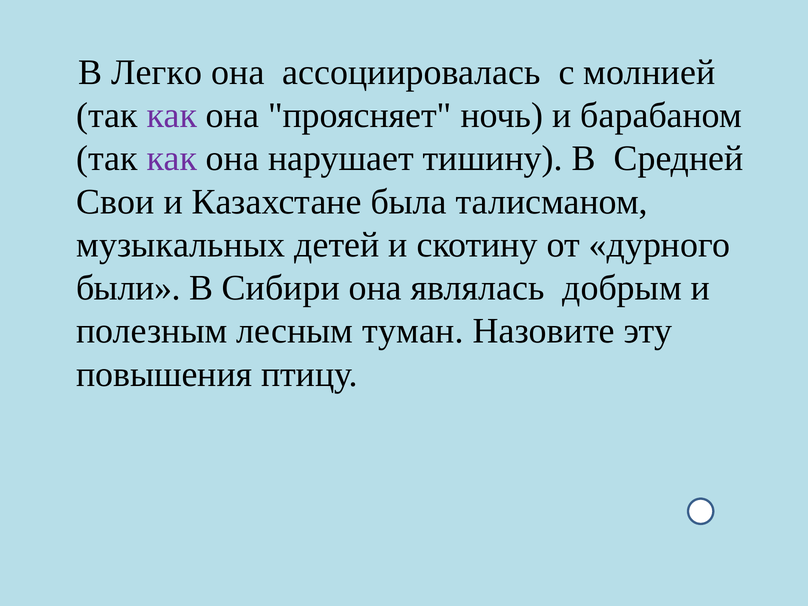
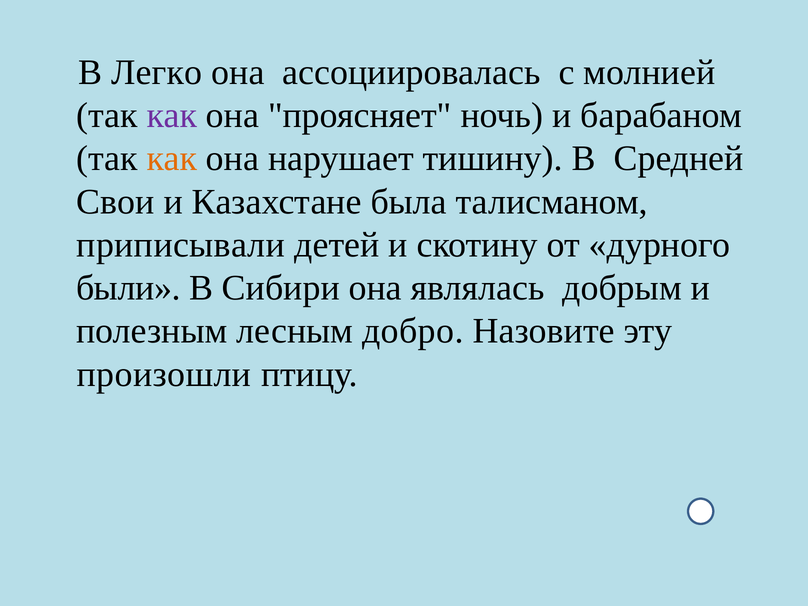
как colour: purple -> orange (172, 159)
музыкальных: музыкальных -> приписывали (181, 245)
туман: туман -> добро (413, 331)
повышения: повышения -> произошли (164, 374)
